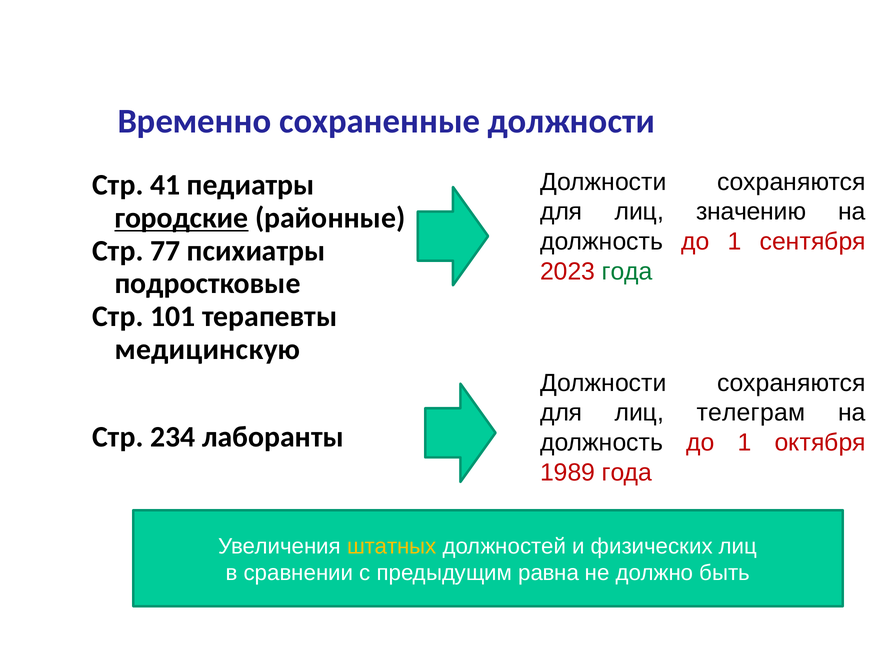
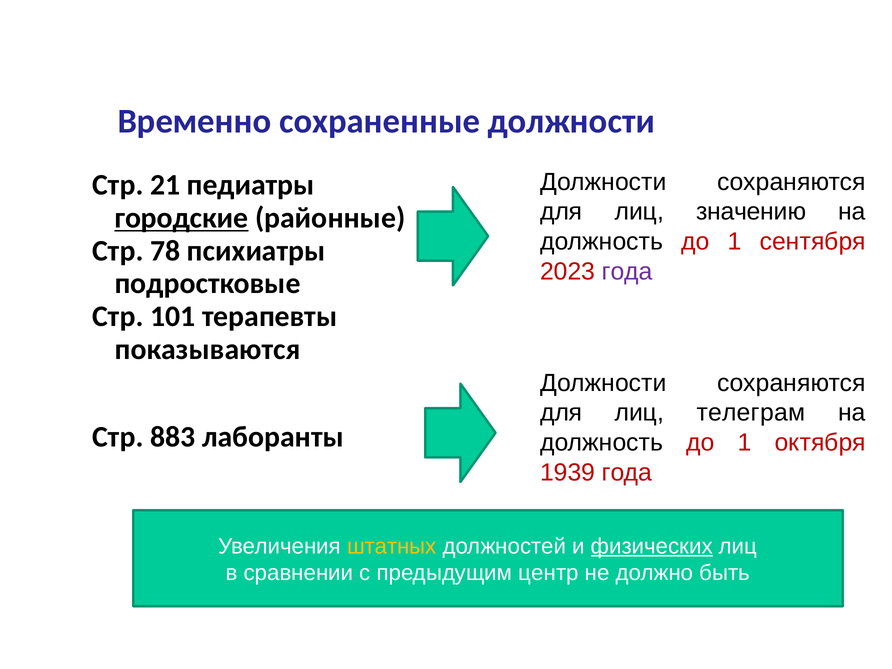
41: 41 -> 21 (165, 185)
77: 77 -> 78 (165, 251)
года colour: green -> purple (627, 271)
медицинскую: медицинскую -> показываются (208, 349)
234: 234 -> 883 (173, 437)
1989: 1989 -> 1939 (568, 472)
физических underline: none -> present (652, 546)
равна: равна -> центр (549, 573)
